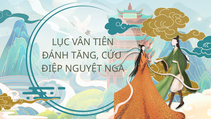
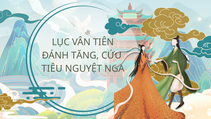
ĐIỆP: ĐIỆP -> TIÊU (52, 68)
